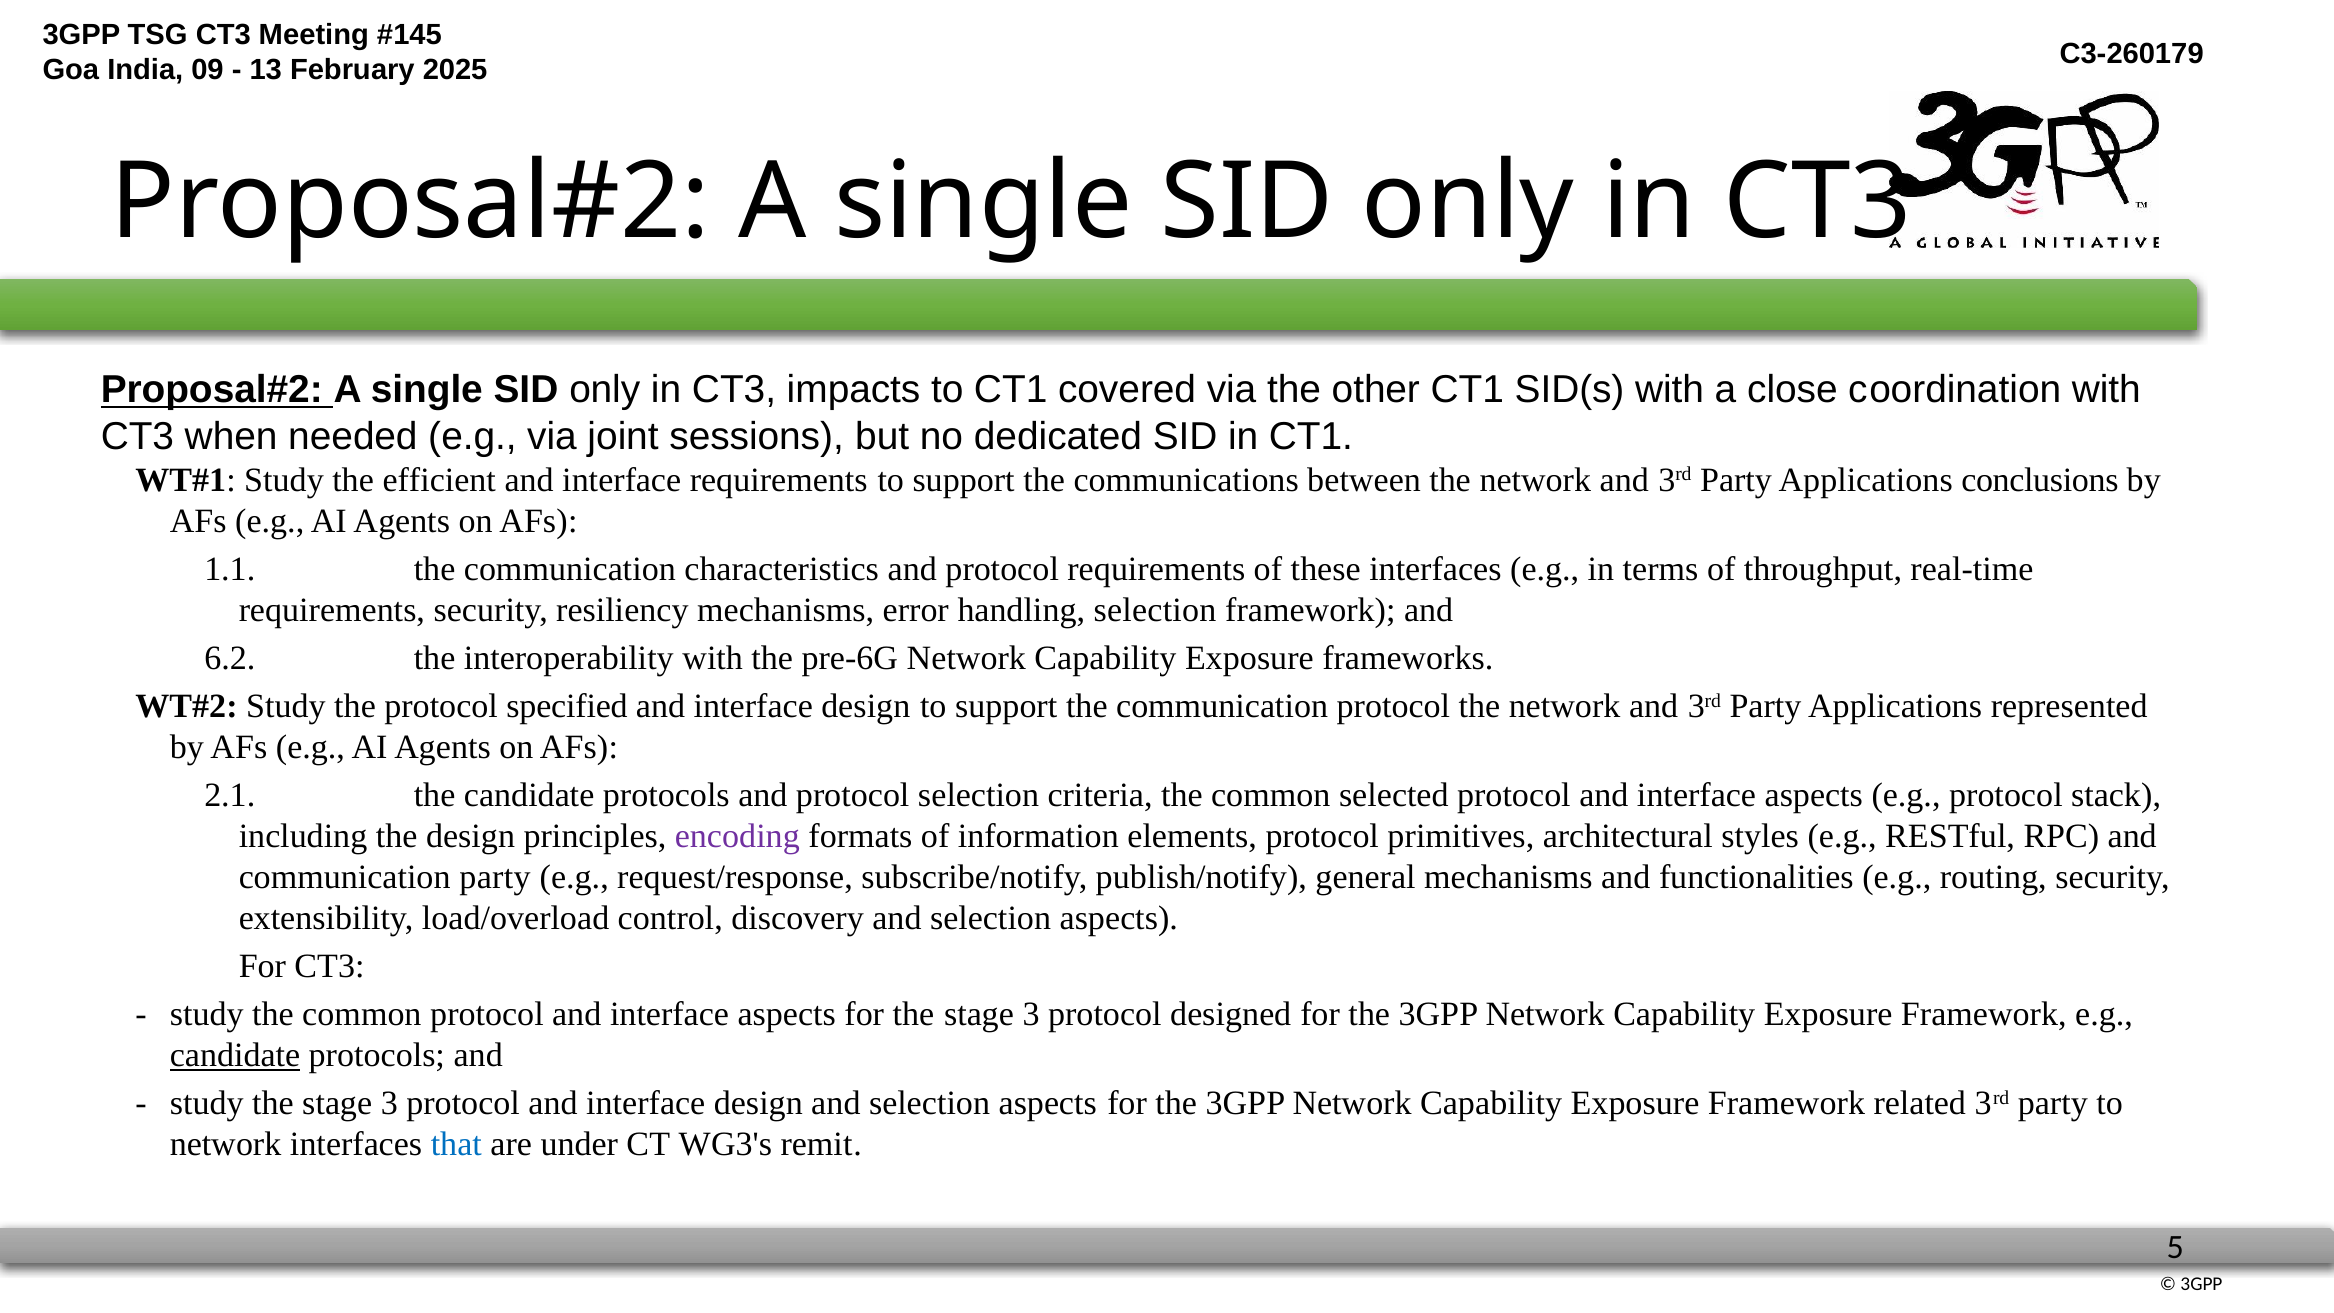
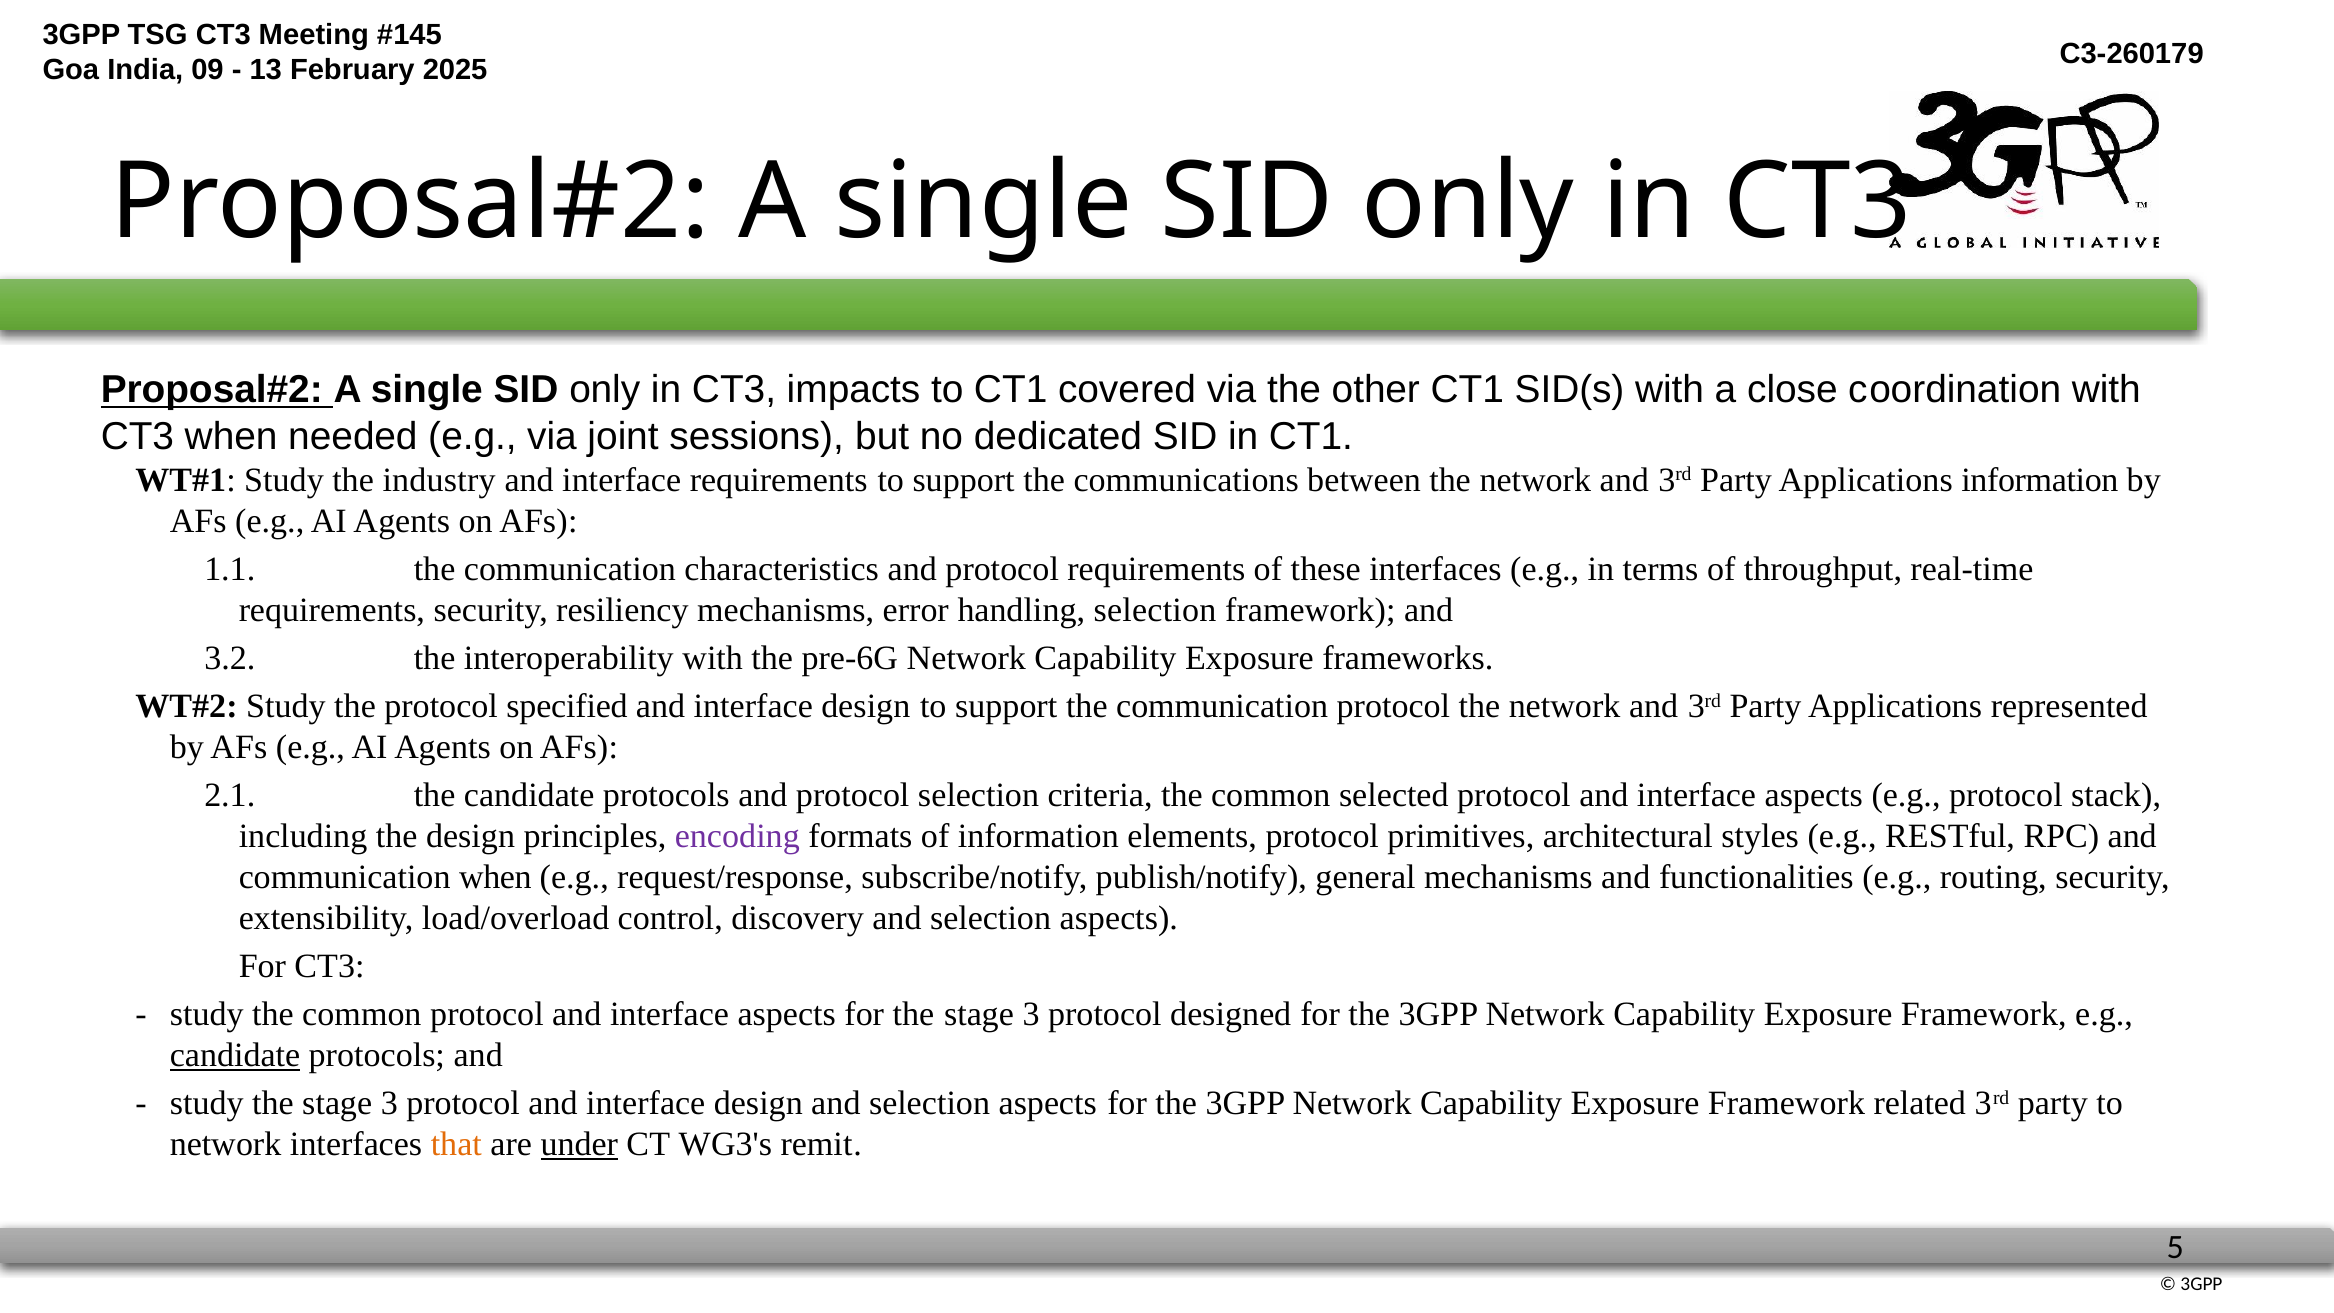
efficient: efficient -> industry (439, 480)
Applications conclusions: conclusions -> information (2040, 480)
6.2: 6.2 -> 3.2 (230, 658)
communication party: party -> when (495, 877)
that colour: blue -> orange (456, 1144)
under underline: none -> present (579, 1144)
